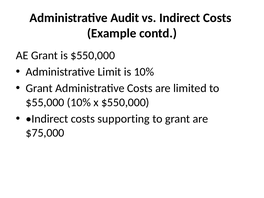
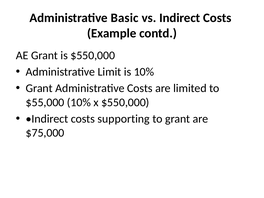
Audit: Audit -> Basic (125, 18)
